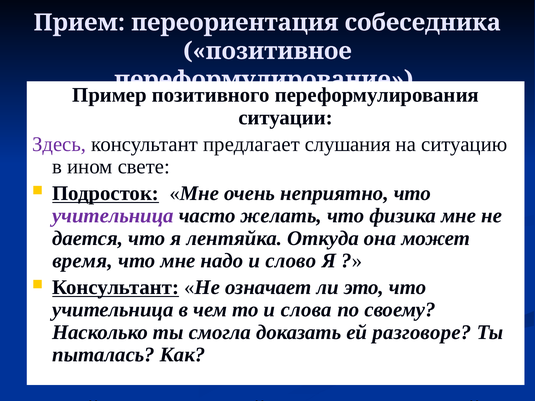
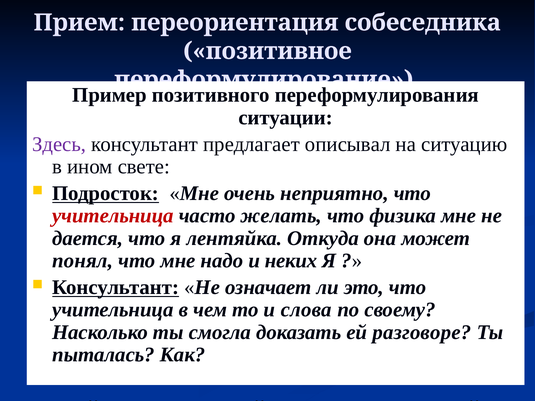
слушания: слушания -> описывал (348, 144)
учительница colour: purple -> red (113, 216)
время: время -> понял (83, 261)
слово: слово -> неких (291, 261)
